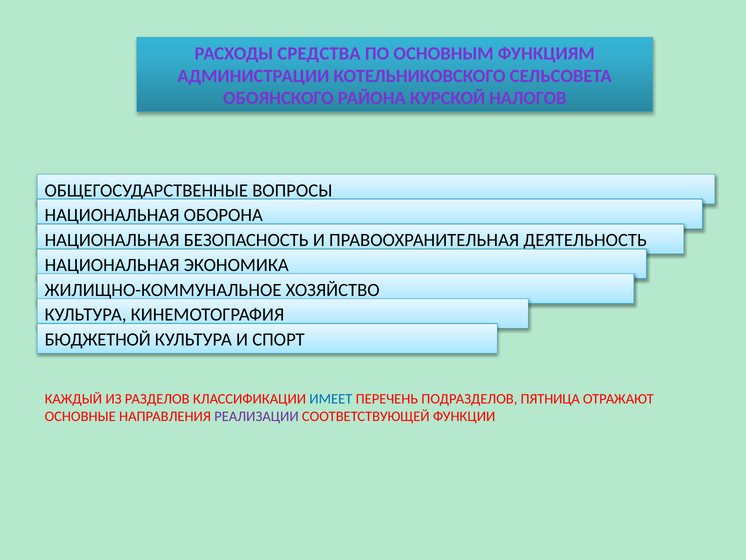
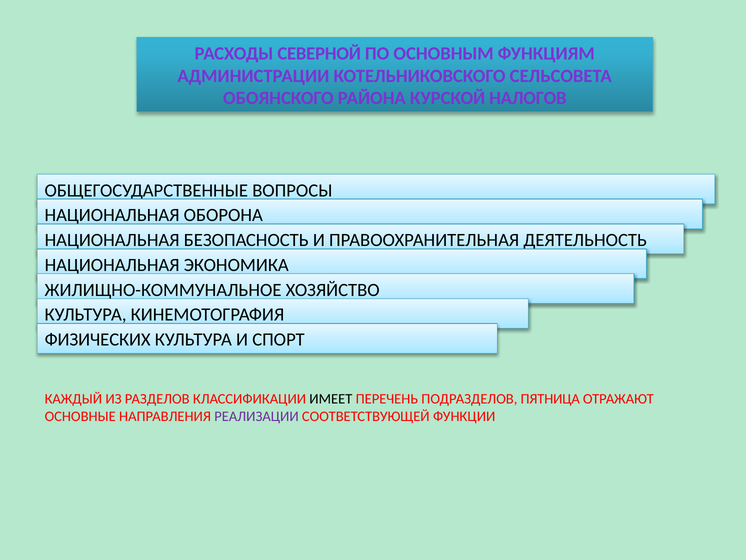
СРЕДСТВА: СРЕДСТВА -> СЕВЕРНОЙ (319, 53)
БЮДЖЕТНОЙ: БЮДЖЕТНОЙ -> ФИЗИЧЕСКИХ (98, 339)
ИМЕЕТ colour: blue -> black (331, 399)
